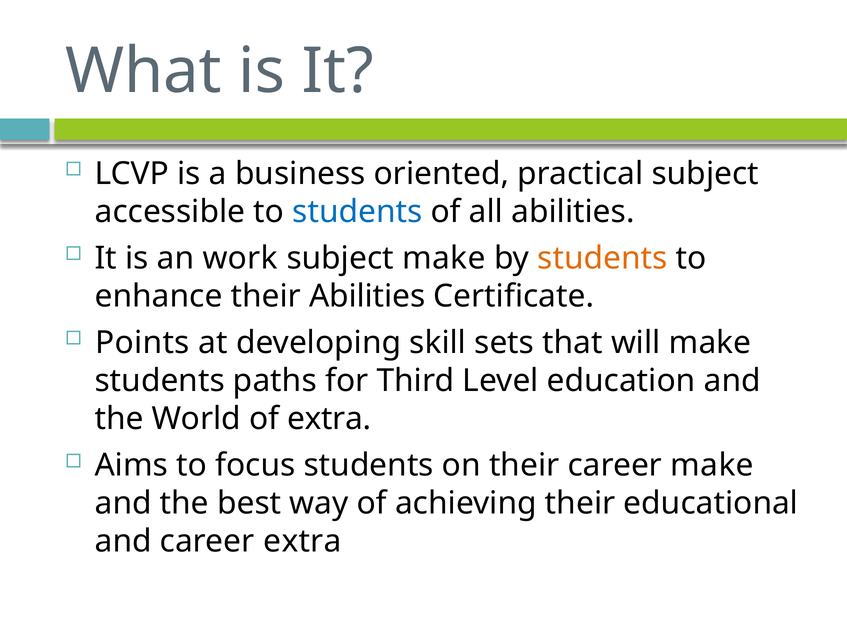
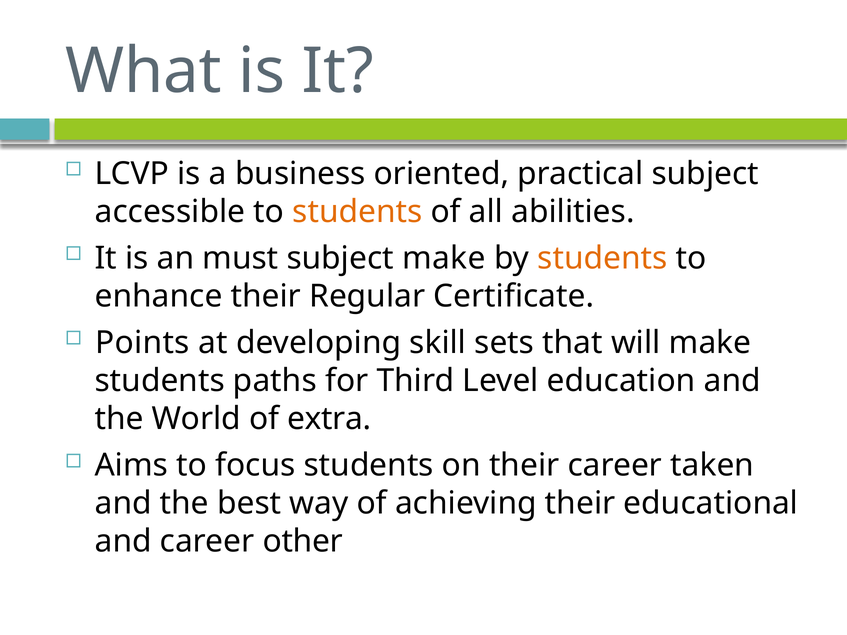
students colour: blue -> orange (357, 212)
work: work -> must (240, 258)
their Abilities: Abilities -> Regular (367, 296)
career make: make -> taken (712, 465)
career extra: extra -> other (303, 542)
